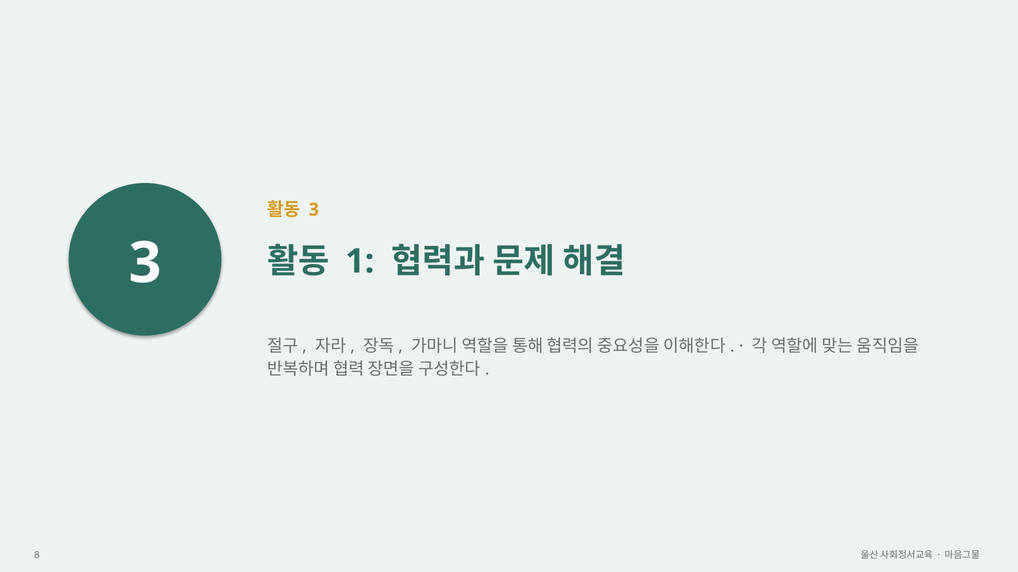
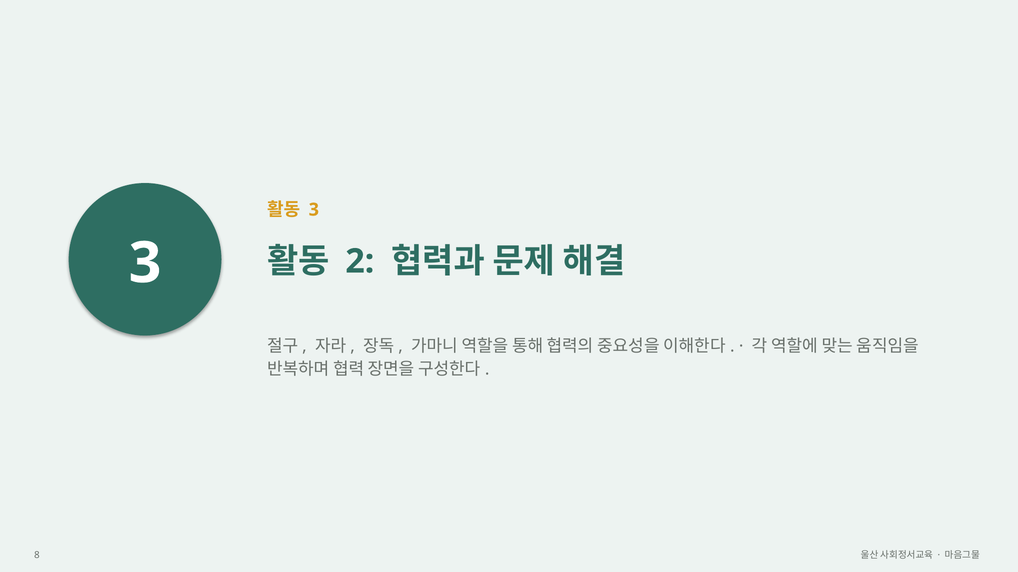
1: 1 -> 2 (360, 262)
